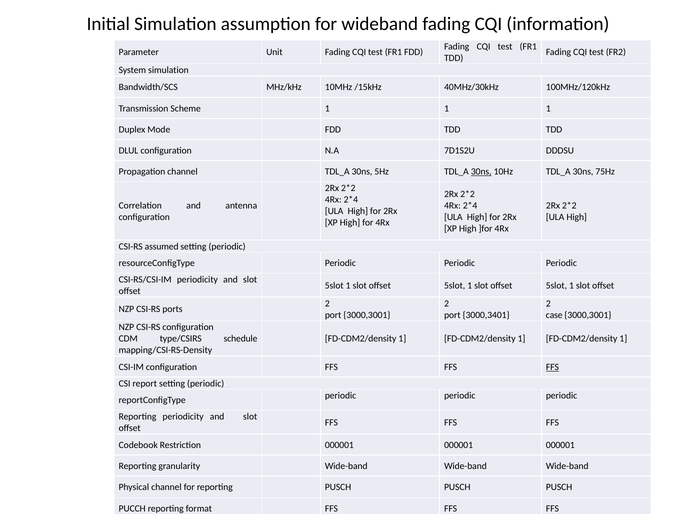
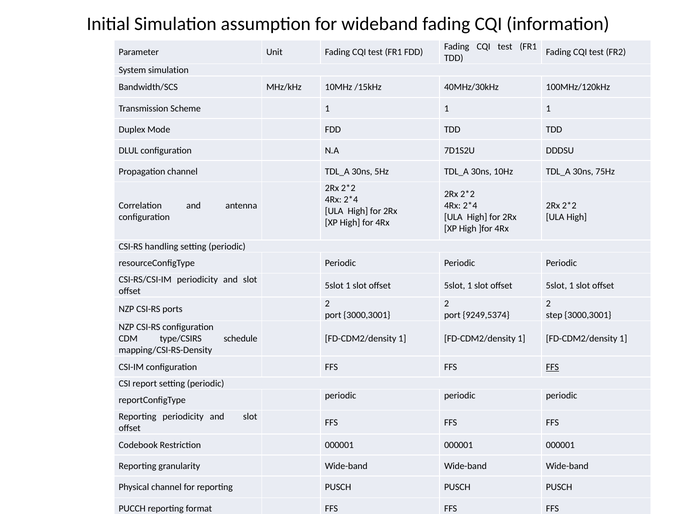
30ns underline: present -> none (481, 171)
assumed: assumed -> handling (162, 246)
3000,3401: 3000,3401 -> 9249,5374 (486, 315)
case: case -> step (554, 315)
